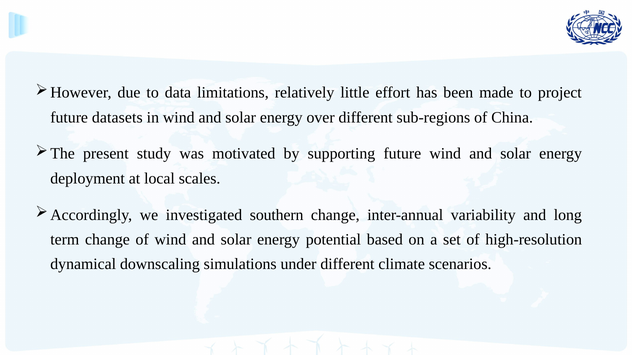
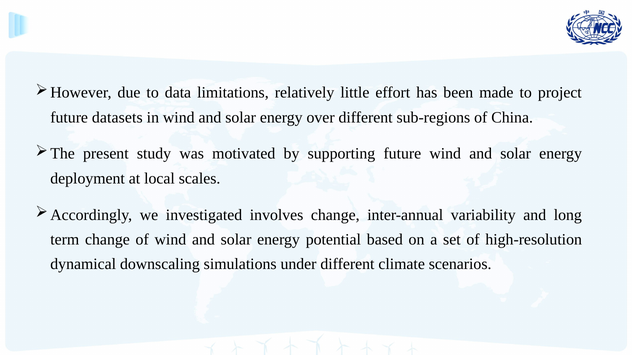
southern: southern -> involves (277, 215)
